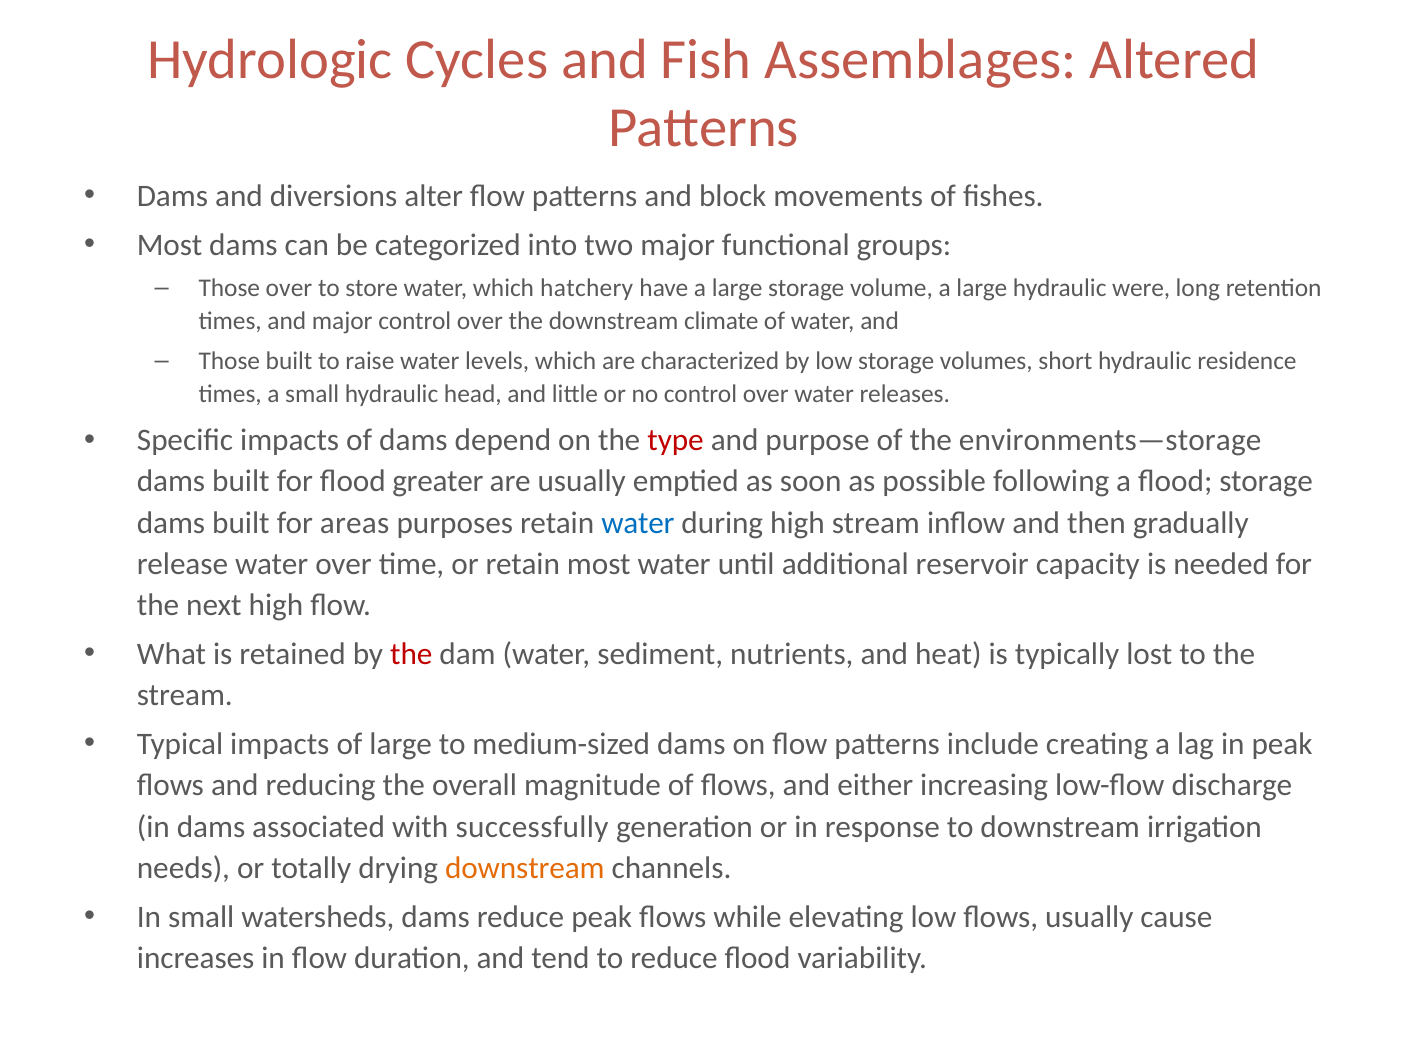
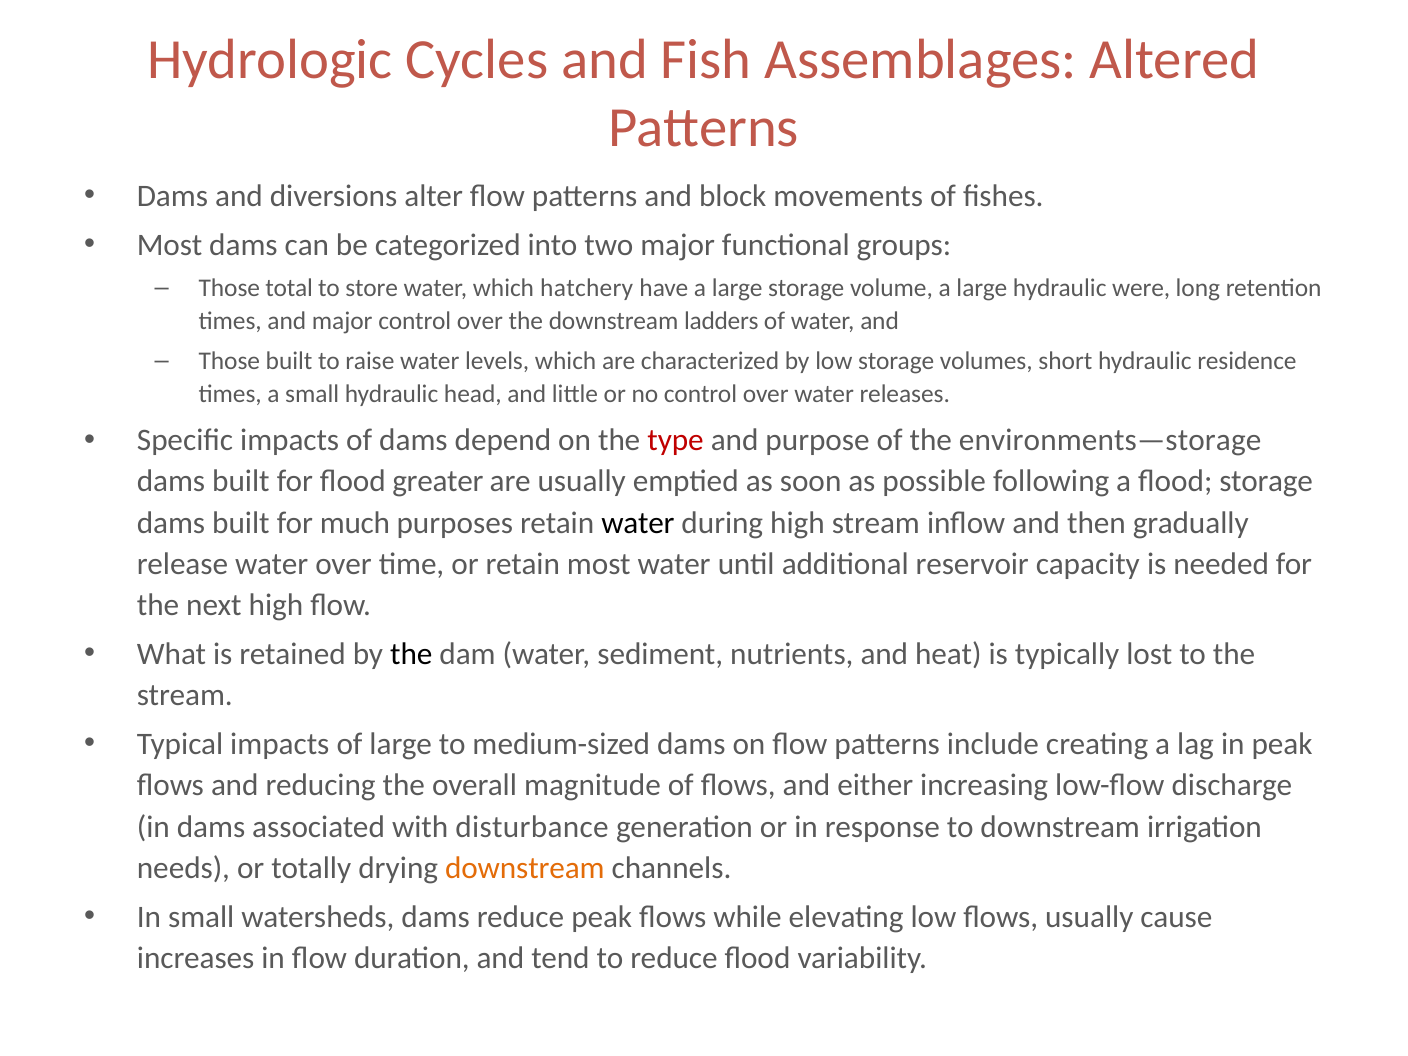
Those over: over -> total (289, 288)
climate: climate -> ladders (721, 321)
areas: areas -> much (355, 523)
water colour: blue -> black (638, 523)
the colour: red -> black (411, 654)
successfully: successfully -> disturbance (532, 827)
